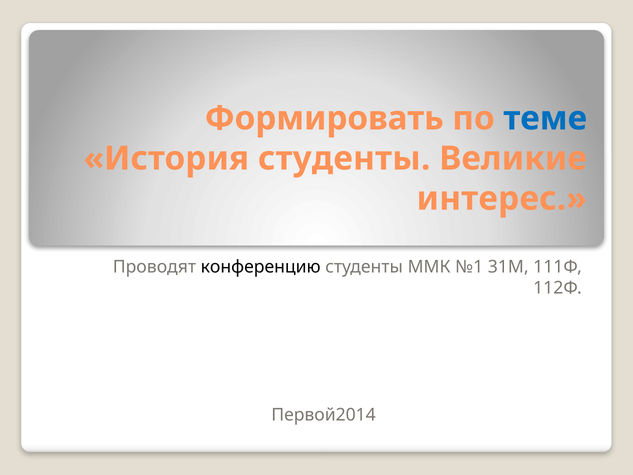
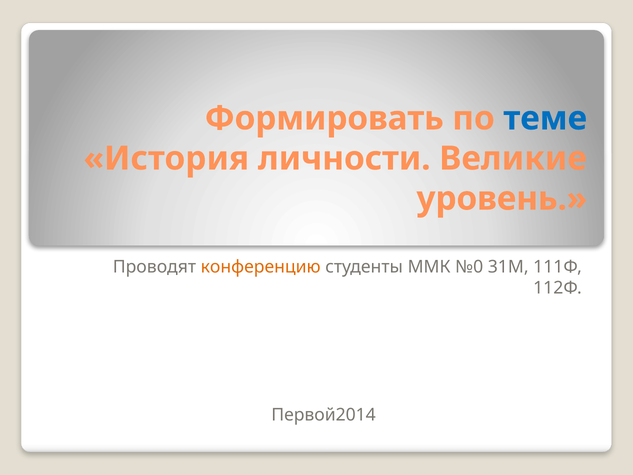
История студенты: студенты -> личности (344, 158)
интерес: интерес -> уровень (502, 199)
конференцию colour: black -> orange (261, 267)
№1: №1 -> №0 (469, 267)
